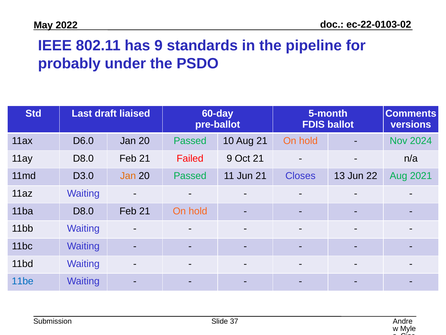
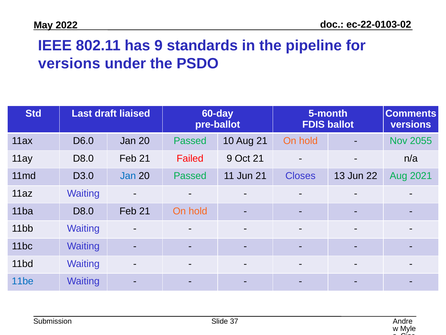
probably: probably -> versions (69, 64)
2024: 2024 -> 2055 (421, 141)
Jan colour: orange -> blue (128, 176)
